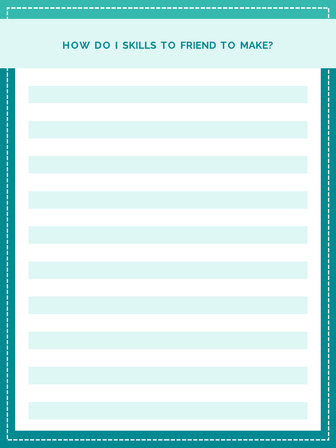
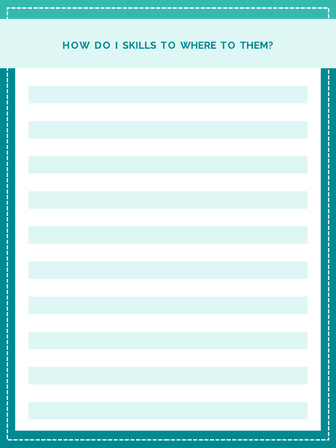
FRIEND: FRIEND -> WHERE (198, 45)
MAKE: MAKE -> THEM (257, 45)
